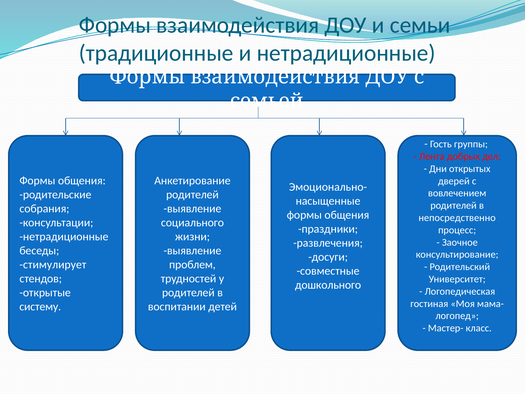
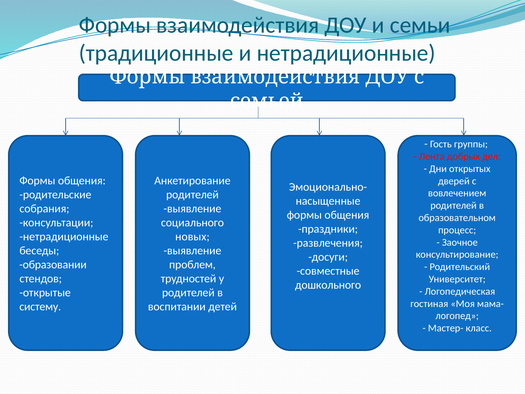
непосредственно: непосредственно -> образовательном (457, 218)
жизни: жизни -> новых (192, 237)
стимулирует: стимулирует -> образовании (53, 265)
